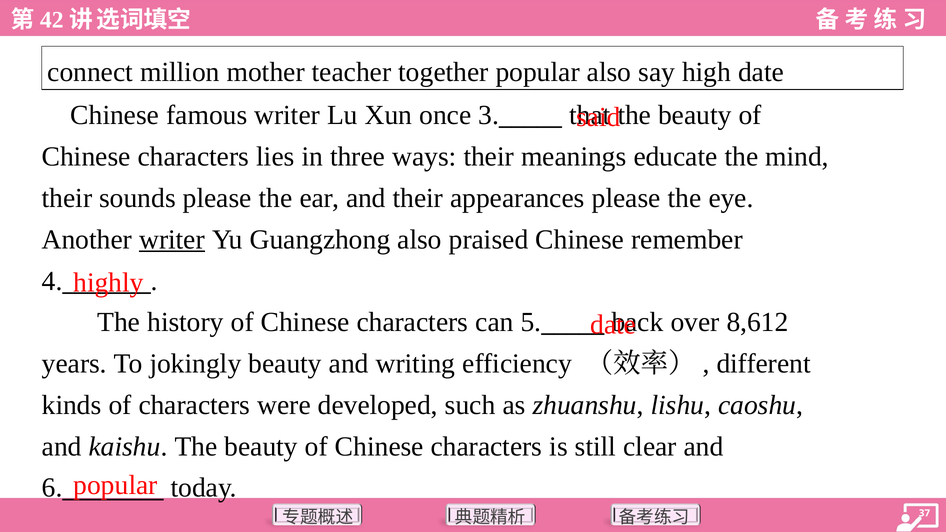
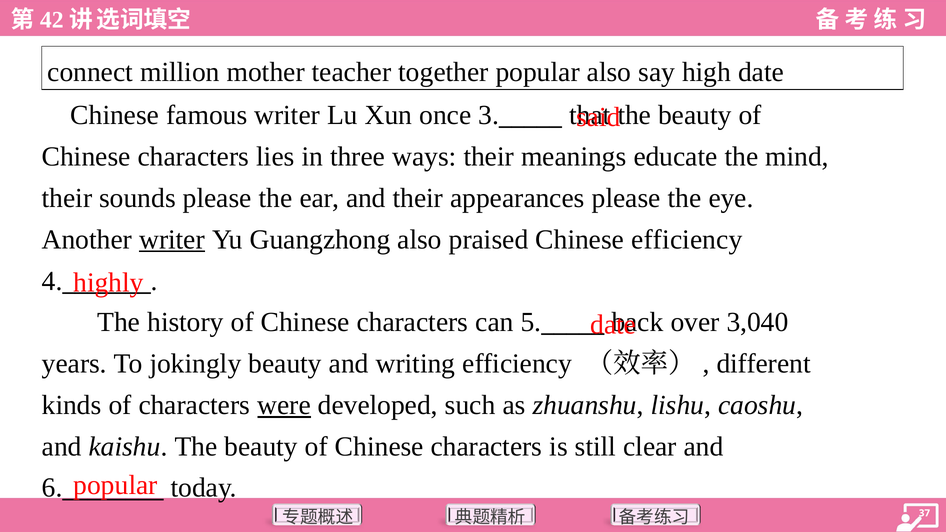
Chinese remember: remember -> efficiency (687, 240)
8,612: 8,612 -> 3,040 (758, 322)
were underline: none -> present (284, 405)
